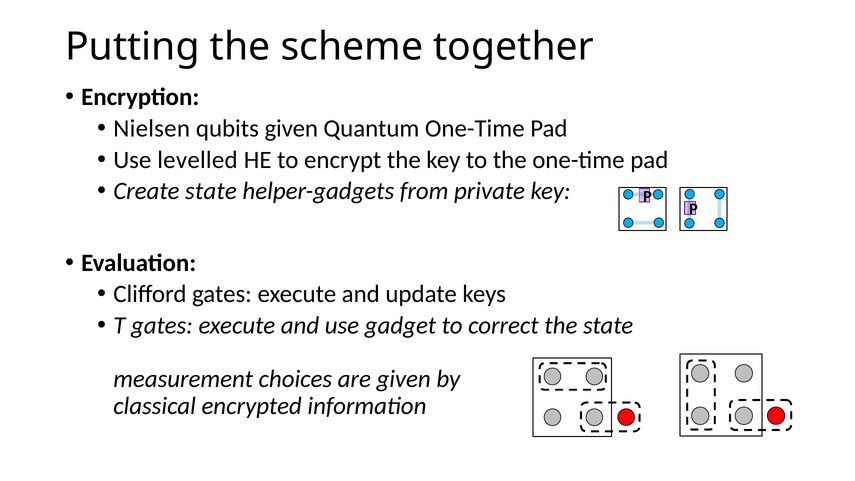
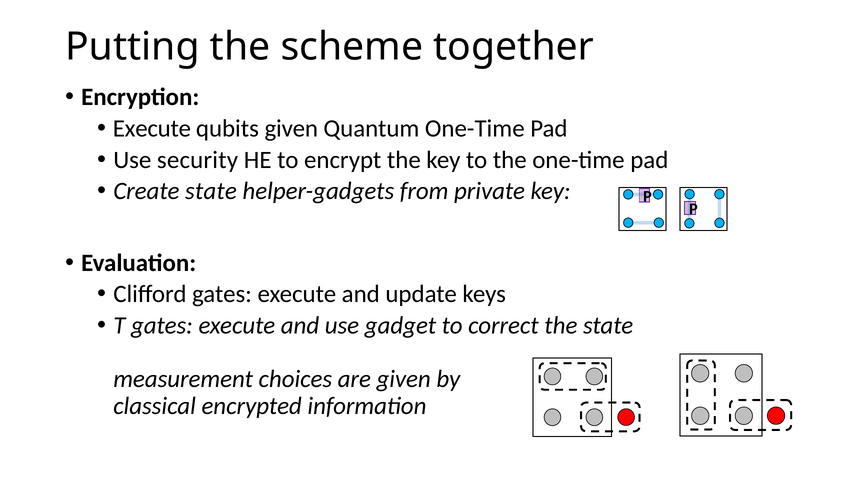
Nielsen: Nielsen -> Execute (152, 129)
levelled: levelled -> security (198, 160)
